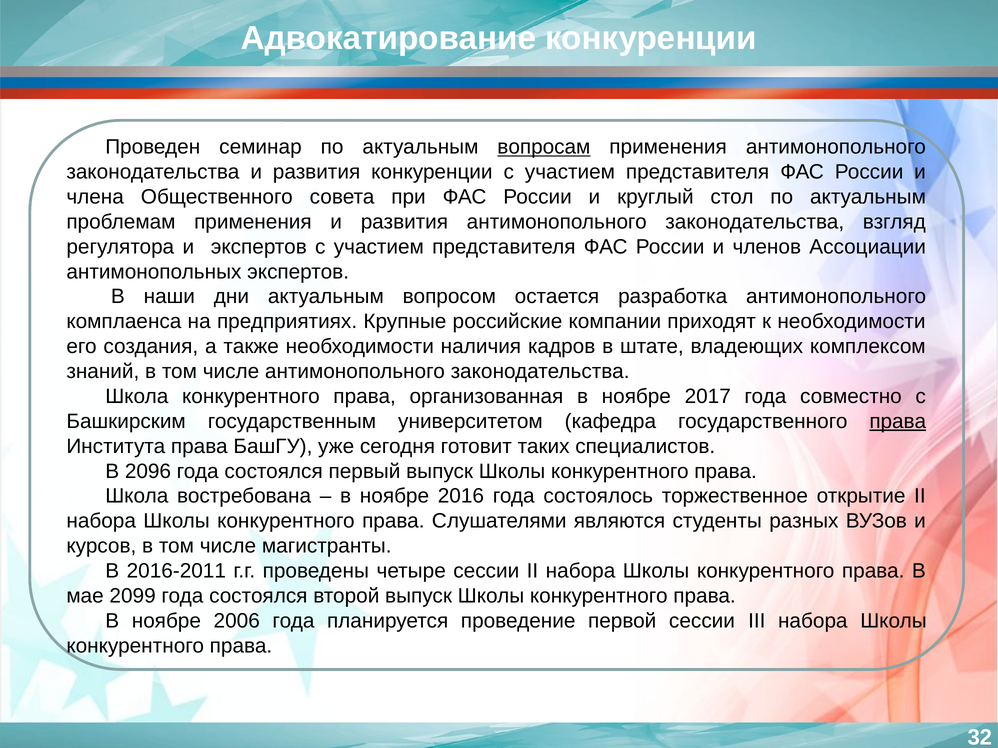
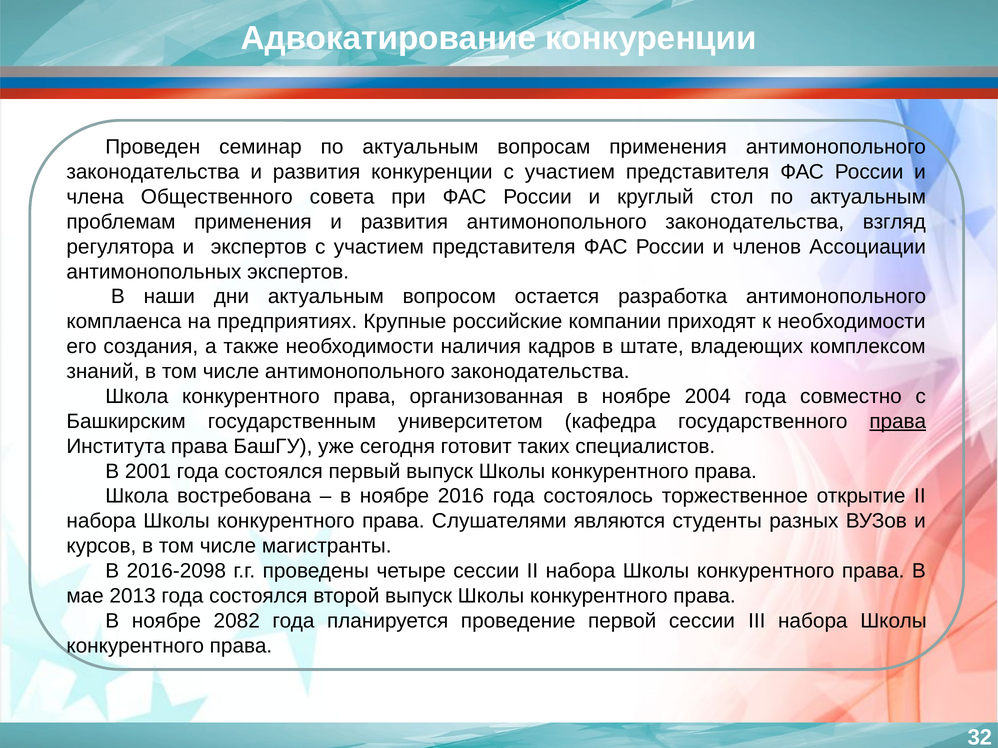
вопросам underline: present -> none (544, 147)
2017: 2017 -> 2004 (708, 397)
2096: 2096 -> 2001 (148, 471)
2016-2011: 2016-2011 -> 2016-2098 (176, 571)
2099: 2099 -> 2013 (133, 596)
2006: 2006 -> 2082 (237, 621)
